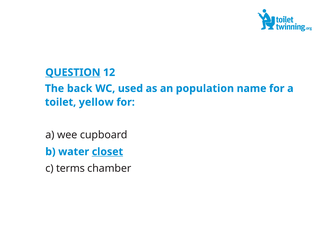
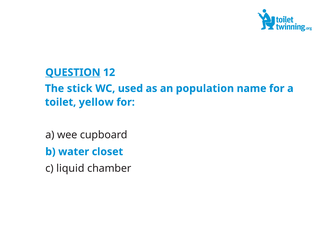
back: back -> stick (80, 88)
closet underline: present -> none (107, 152)
terms: terms -> liquid (70, 168)
